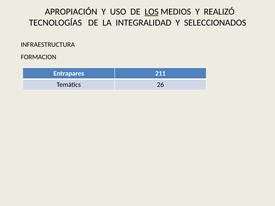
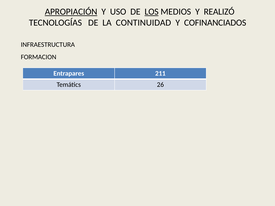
APROPIACIÓN underline: none -> present (71, 12)
INTEGRALIDAD: INTEGRALIDAD -> CONTINUIDAD (143, 23)
SELECCIONADOS: SELECCIONADOS -> COFINANCIADOS (215, 23)
